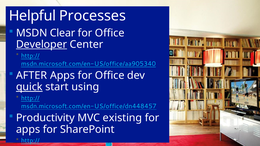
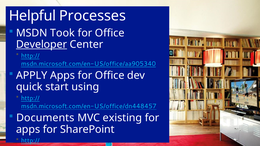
Clear: Clear -> Took (62, 33)
AFTER: AFTER -> APPLY (32, 76)
quick underline: present -> none (29, 87)
Productivity: Productivity -> Documents (45, 118)
